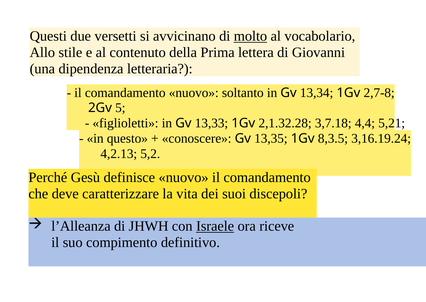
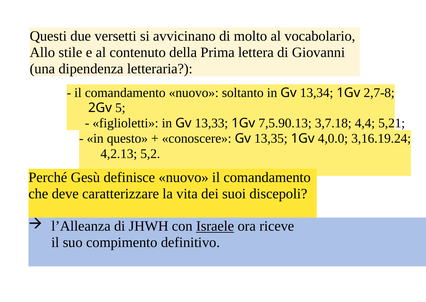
molto underline: present -> none (250, 36)
2,1.32.28: 2,1.32.28 -> 7,5.90.13 (285, 123)
8,3.5: 8,3.5 -> 4,0.0 (333, 138)
